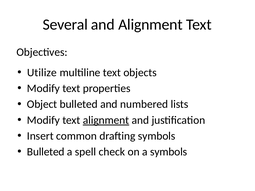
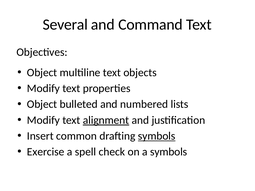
and Alignment: Alignment -> Command (150, 25)
Utilize: Utilize -> Object (42, 73)
symbols underline: none -> present (157, 136)
Bulleted: Bulleted -> Exercise (46, 152)
